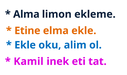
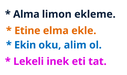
Ekle: Ekle -> Ekin (25, 45)
Kamil: Kamil -> Lekeli (29, 62)
